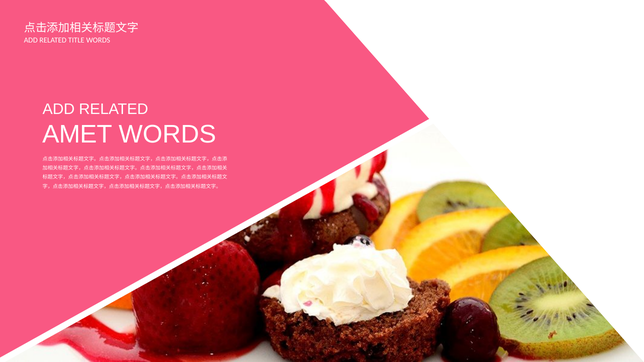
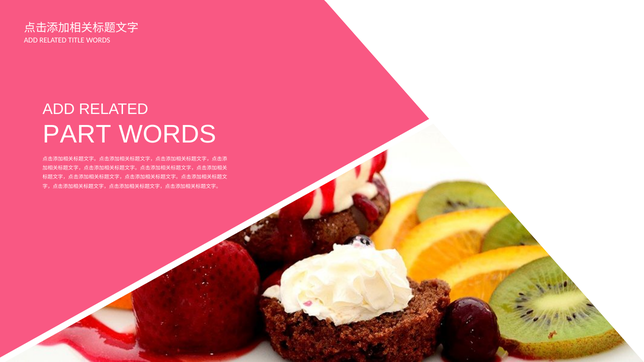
AMET: AMET -> PART (77, 134)
